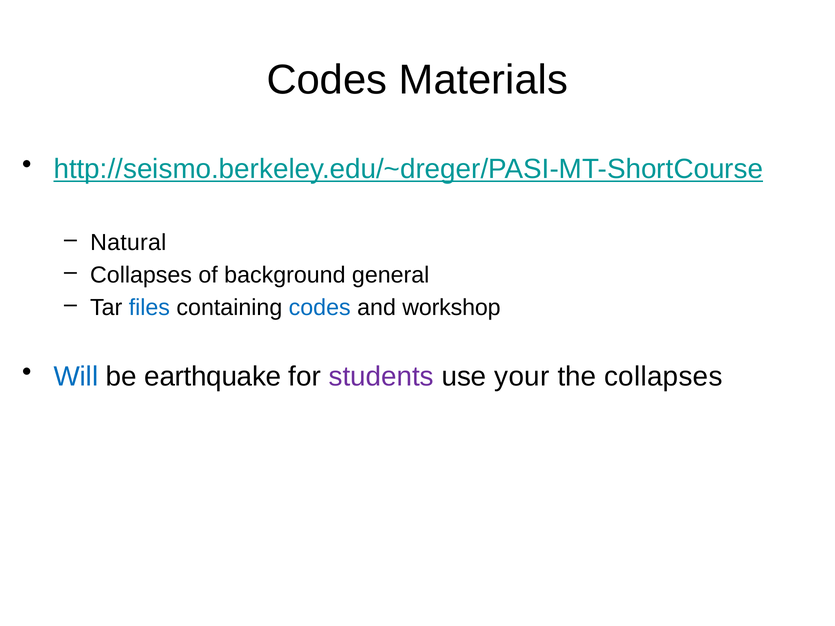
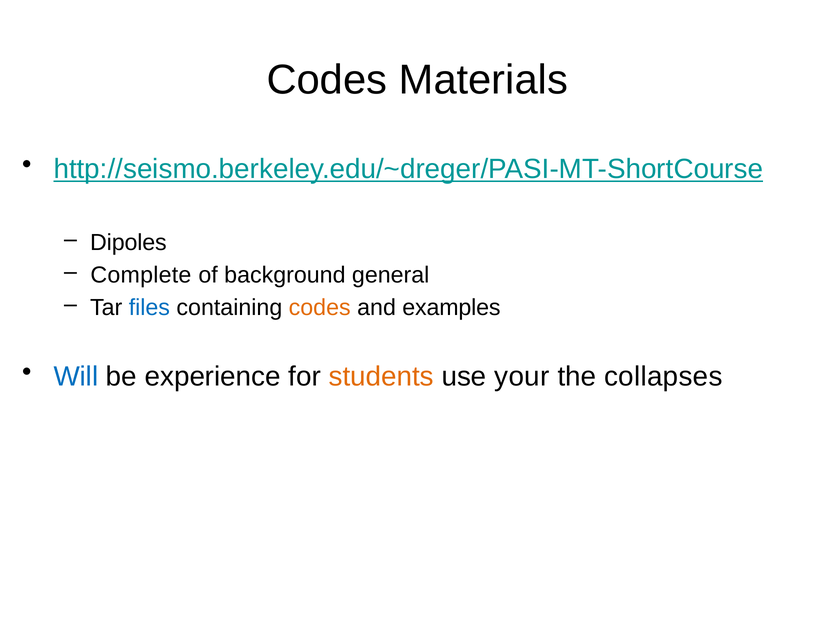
Natural: Natural -> Dipoles (128, 243)
Collapses: Collapses -> Complete (141, 275)
codes colour: blue -> orange (320, 308)
workshop: workshop -> examples (451, 308)
earthquake: earthquake -> experience (213, 377)
students colour: purple -> orange (381, 377)
